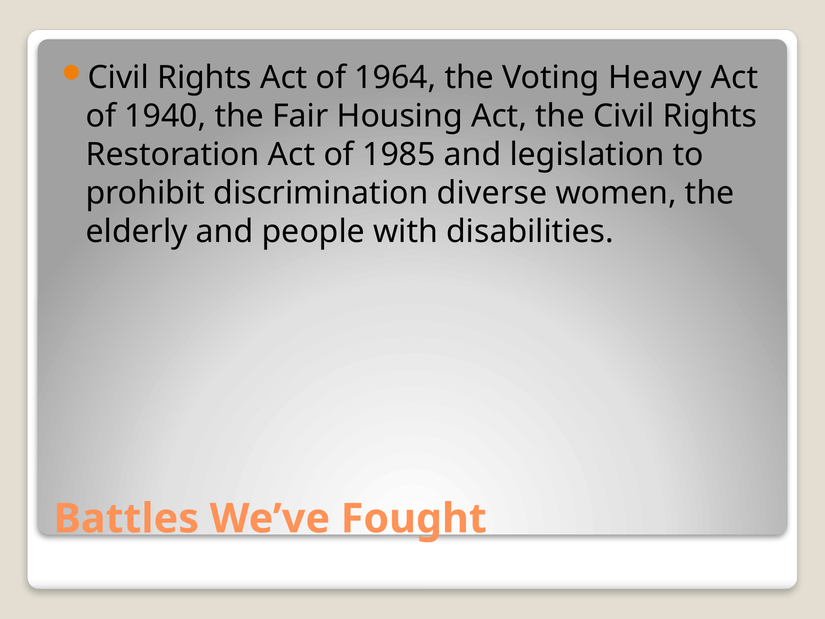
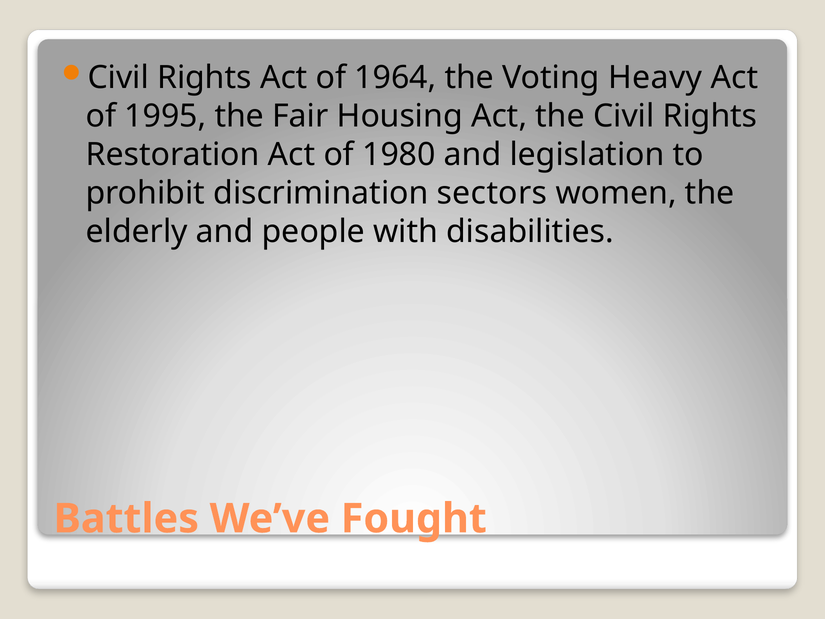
1940: 1940 -> 1995 (165, 116)
1985: 1985 -> 1980 (399, 155)
diverse: diverse -> sectors (492, 193)
